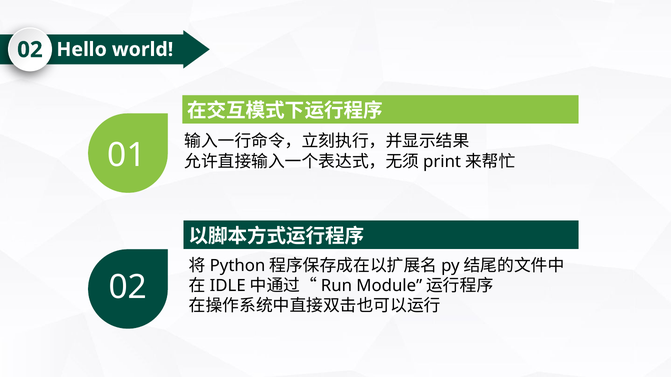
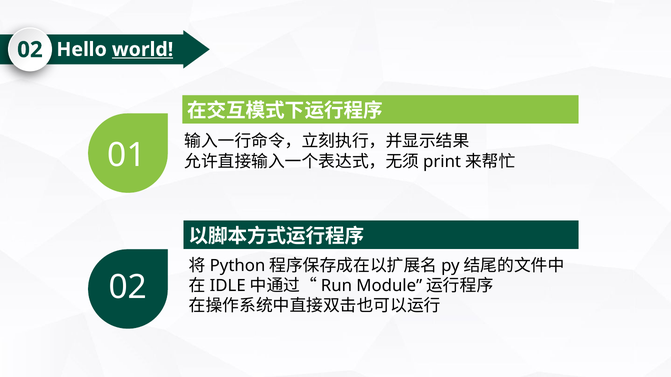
world underline: none -> present (143, 50)
